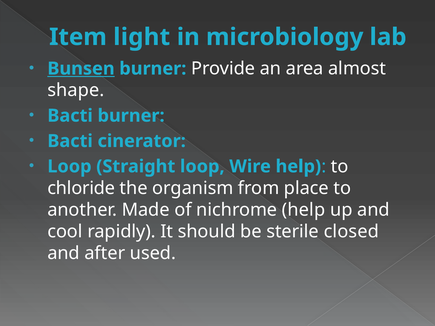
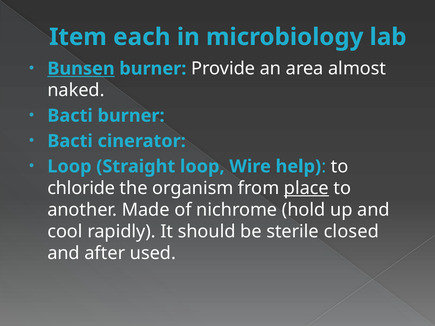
light: light -> each (142, 37)
shape: shape -> naked (76, 90)
place underline: none -> present (306, 188)
nichrome help: help -> hold (304, 210)
